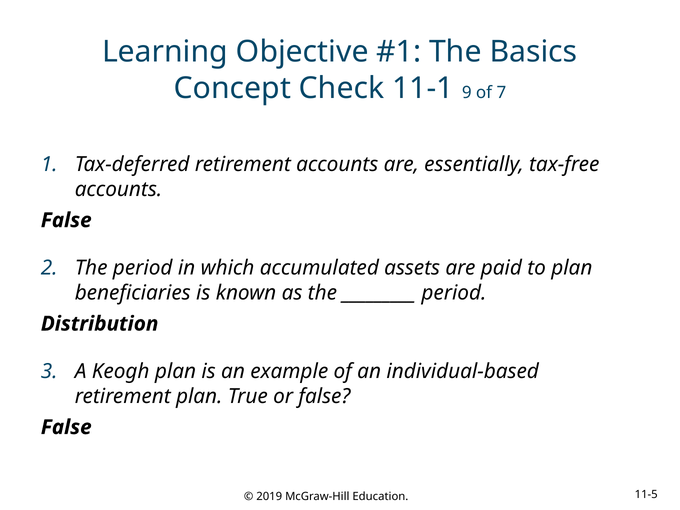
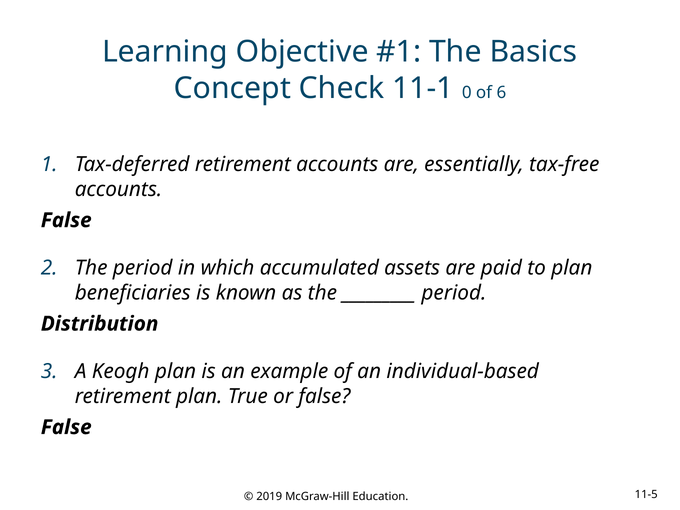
9: 9 -> 0 (467, 92)
7: 7 -> 6 (501, 92)
